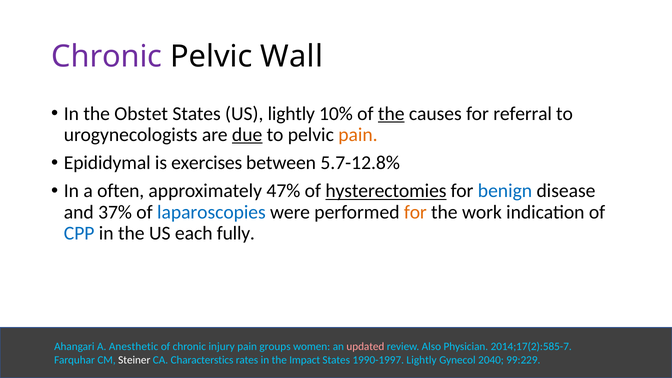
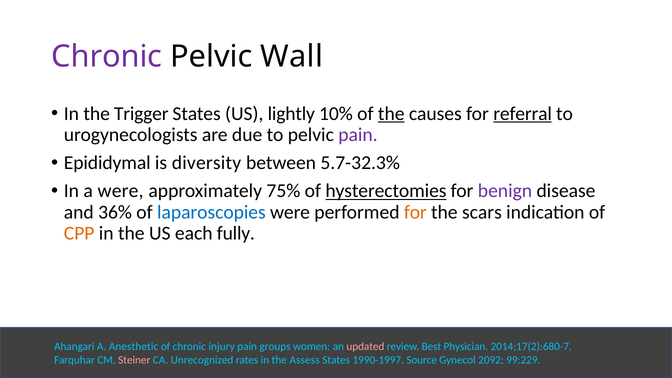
Obstet: Obstet -> Trigger (141, 114)
referral underline: none -> present (523, 114)
due underline: present -> none (247, 135)
pain colour: orange -> purple (358, 135)
exercises: exercises -> diversity (206, 163)
5.7-12.8%: 5.7-12.8% -> 5.7-32.3% (360, 163)
a often: often -> were (121, 191)
47%: 47% -> 75% (283, 191)
benign colour: blue -> purple (505, 191)
37%: 37% -> 36% (115, 212)
work: work -> scars (482, 212)
CPP colour: blue -> orange (79, 233)
Also: Also -> Best (431, 347)
2014;17(2):585-7: 2014;17(2):585-7 -> 2014;17(2):680-7 (531, 347)
Steiner colour: white -> pink (134, 360)
Characterstics: Characterstics -> Unrecognized (202, 360)
Impact: Impact -> Assess (305, 360)
1990-1997 Lightly: Lightly -> Source (422, 360)
2040: 2040 -> 2092 (491, 360)
